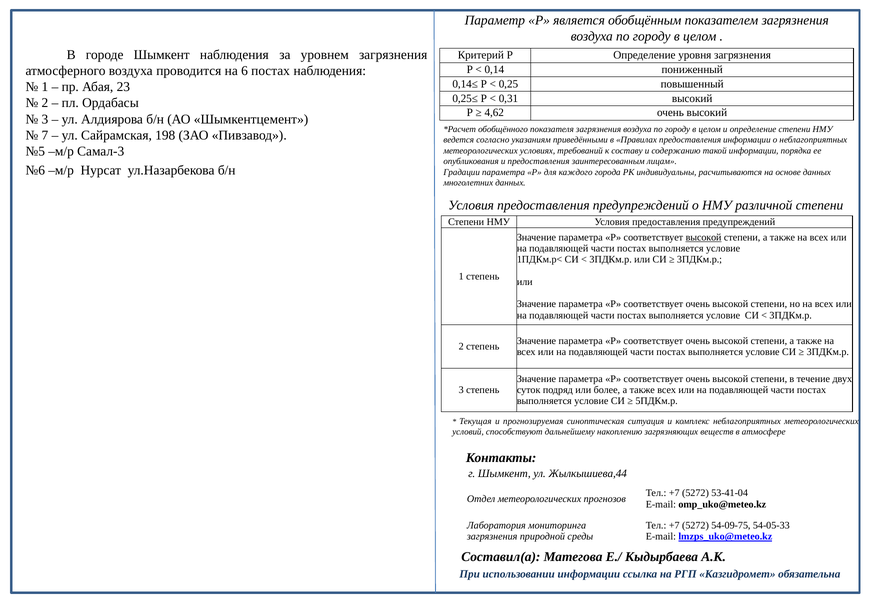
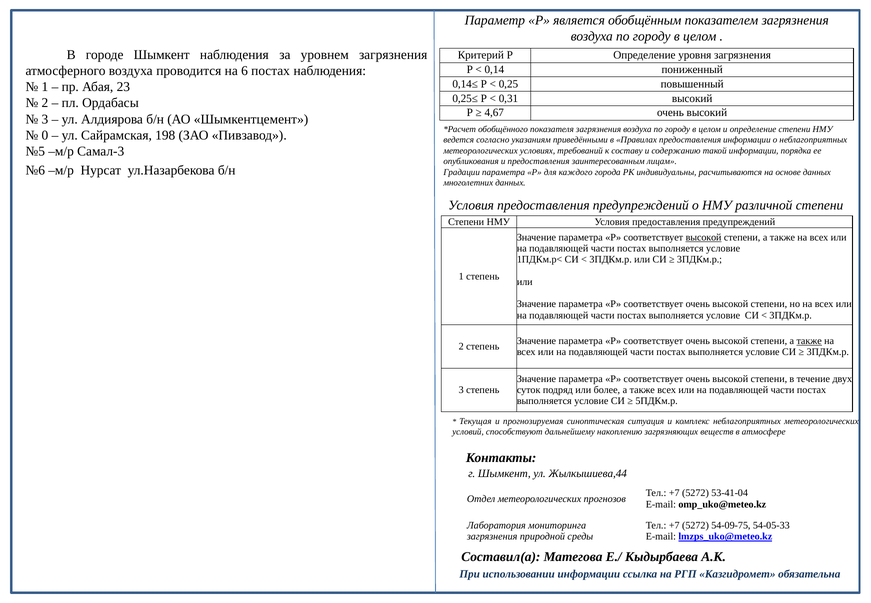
4,62: 4,62 -> 4,67 (494, 113)
7: 7 -> 0 (45, 135)
также underline: none -> present (809, 341)
